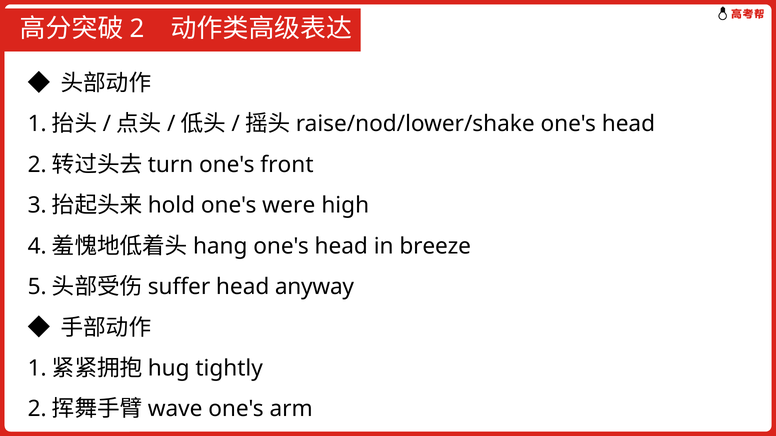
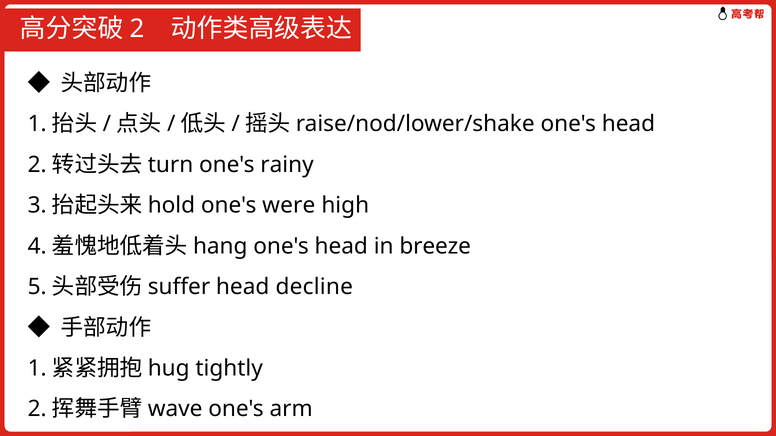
front: front -> rainy (287, 165)
anyway: anyway -> decline (314, 287)
